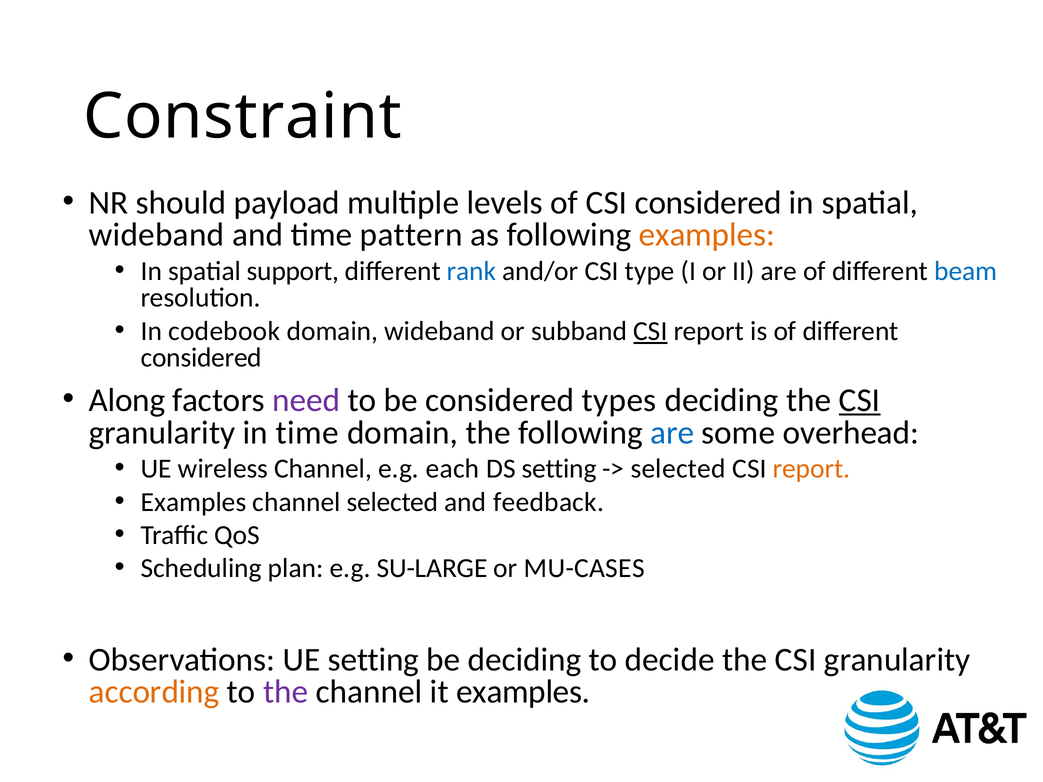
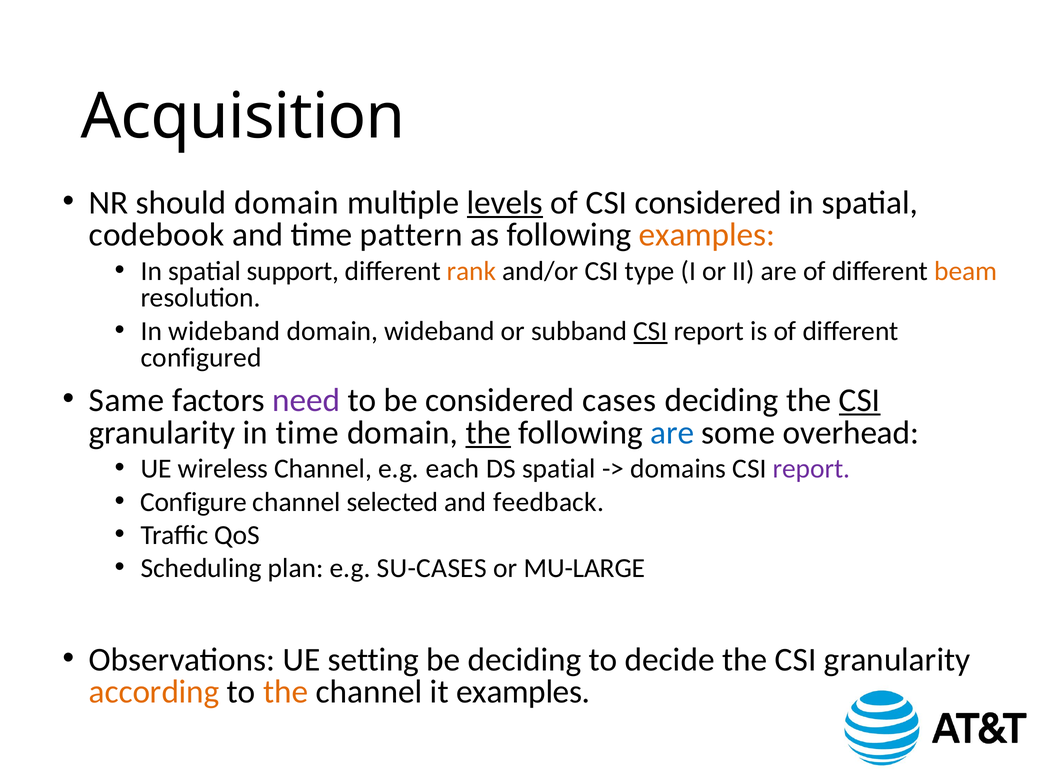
Constraint: Constraint -> Acquisition (243, 117)
should payload: payload -> domain (287, 203)
levels underline: none -> present (505, 203)
wideband: wideband -> codebook (156, 235)
rank colour: blue -> orange (472, 271)
beam colour: blue -> orange (966, 271)
In codebook: codebook -> wideband (224, 331)
considered: considered -> configured (201, 358)
Along: Along -> Same (127, 400)
types: types -> cases (619, 400)
the underline: none -> present (488, 433)
DS setting: setting -> spatial (559, 469)
selected: selected -> domains (678, 469)
report colour: orange -> purple (811, 469)
Examples: Examples -> Configure (194, 502)
SU-LARGE: SU-LARGE -> SU-CASES (432, 569)
MU-CASES: MU-CASES -> MU-LARGE (584, 569)
the colour: purple -> orange (286, 692)
